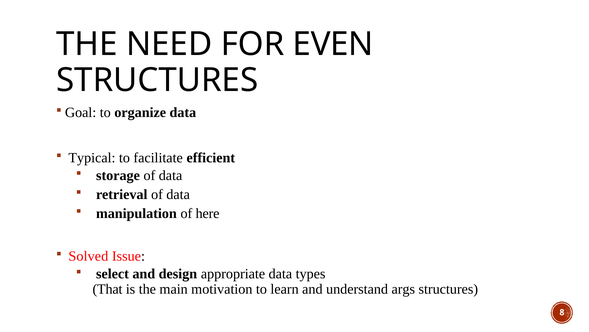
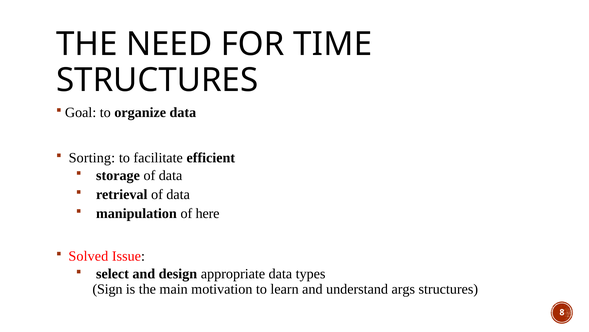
EVEN: EVEN -> TIME (333, 44)
Typical: Typical -> Sorting (92, 157)
That: That -> Sign (107, 289)
